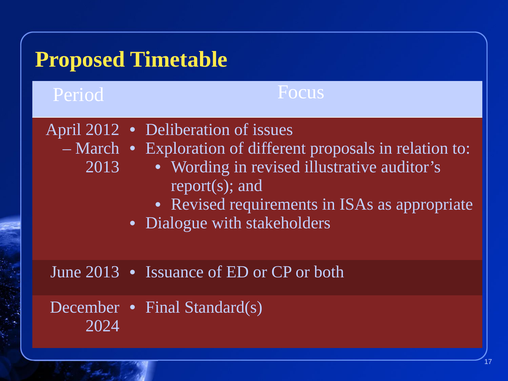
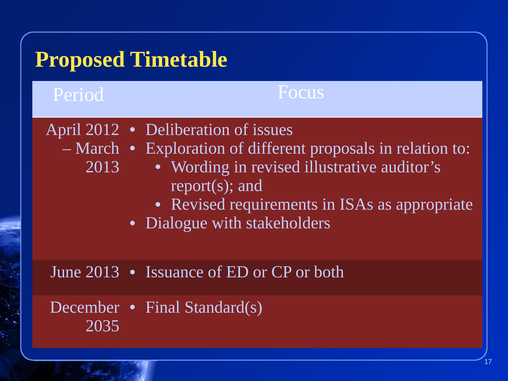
2024: 2024 -> 2035 (102, 326)
